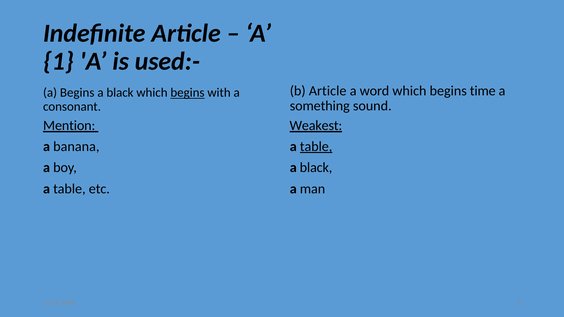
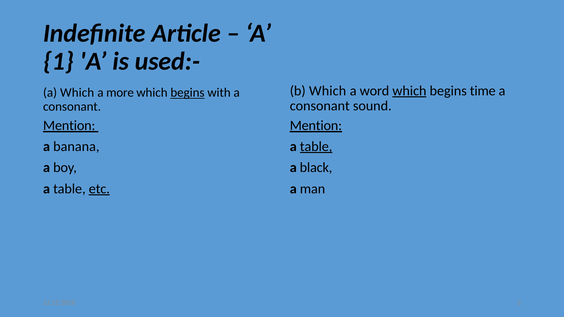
b Article: Article -> Which (328, 91)
which underline: none -> present (409, 91)
a Begins: Begins -> Which (77, 93)
black: black -> more (120, 93)
something: something -> consonant (320, 106)
Weakest: Weakest -> Mention (316, 126)
etc underline: none -> present (99, 189)
